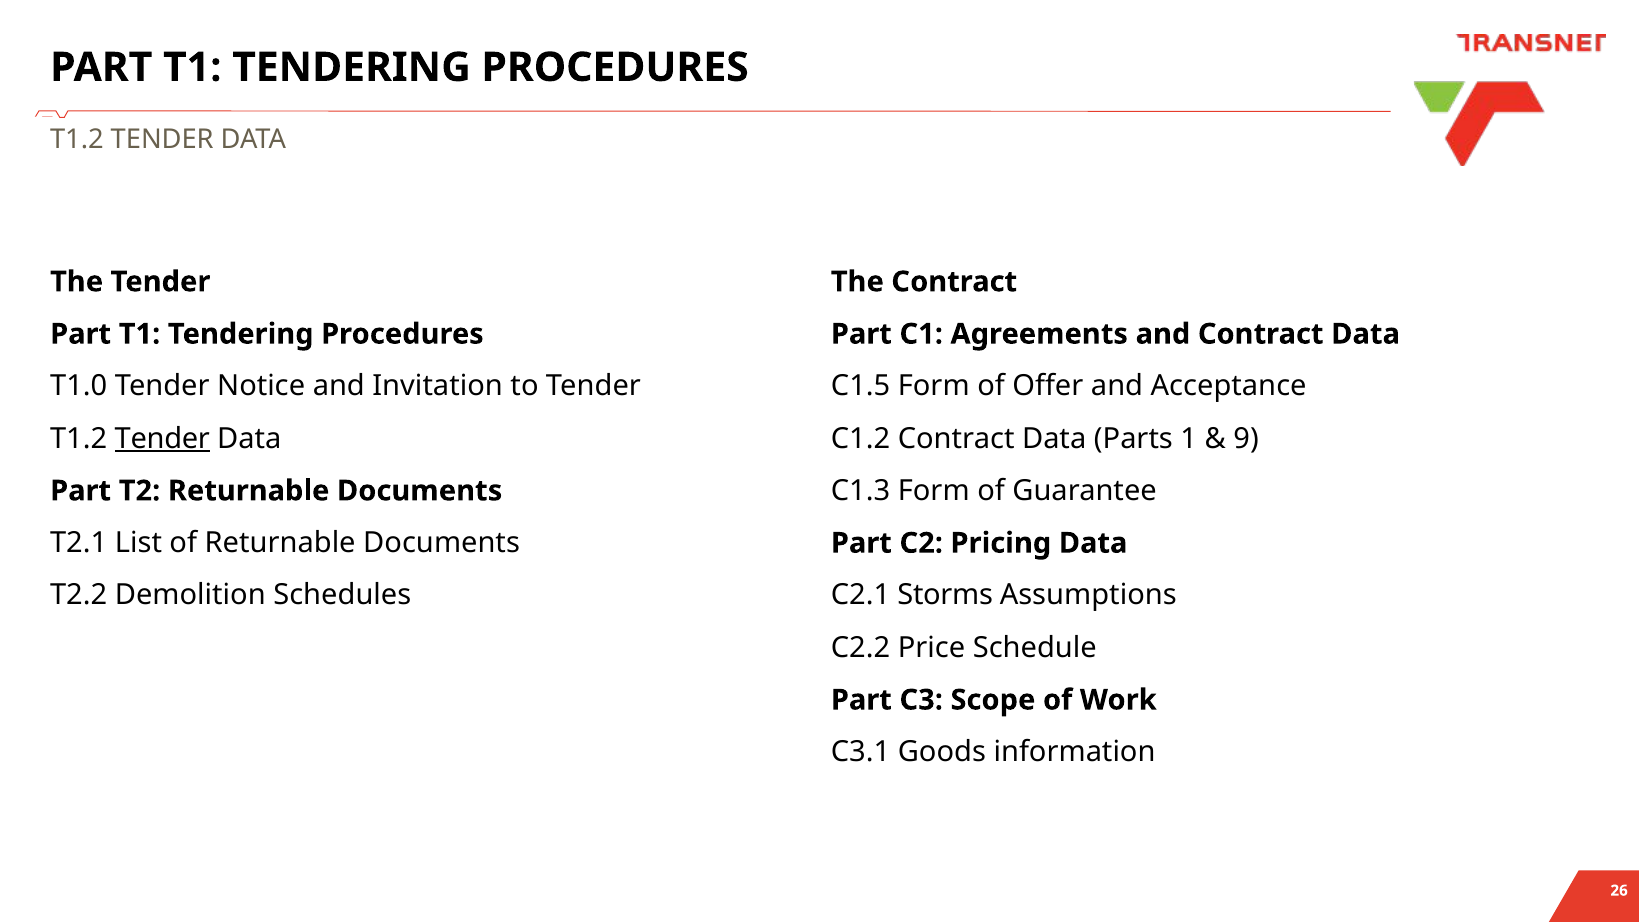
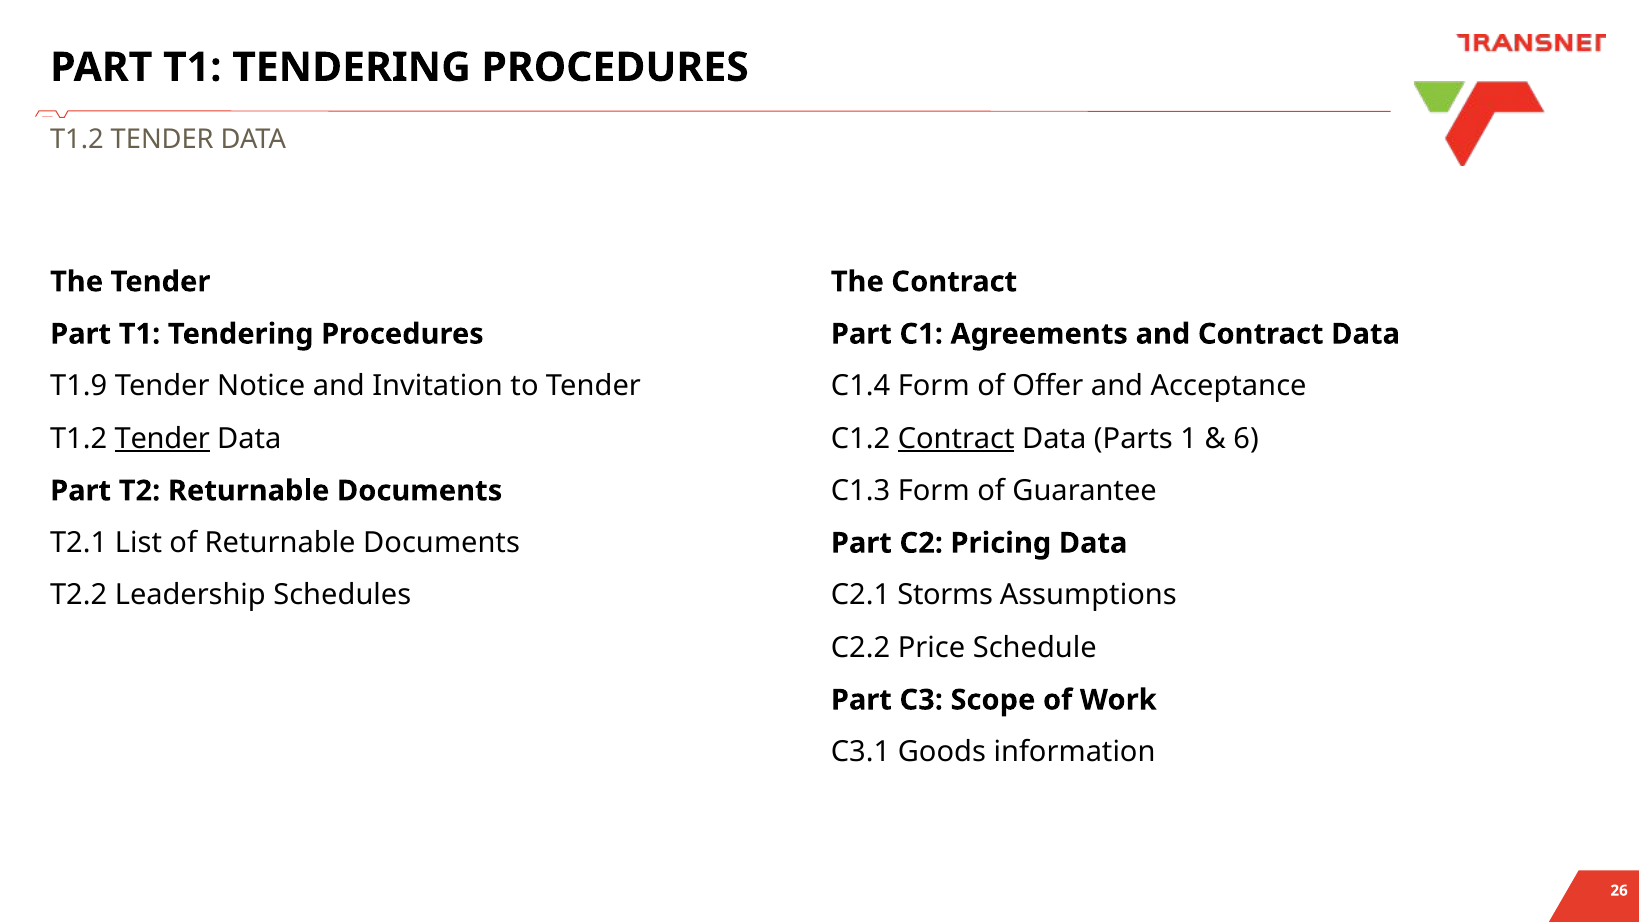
T1.0: T1.0 -> T1.9 (79, 386)
C1.5: C1.5 -> C1.4 (861, 386)
Contract underline: none -> present (956, 439)
9: 9 -> 6 (1246, 439)
Demolition: Demolition -> Leadership (190, 595)
